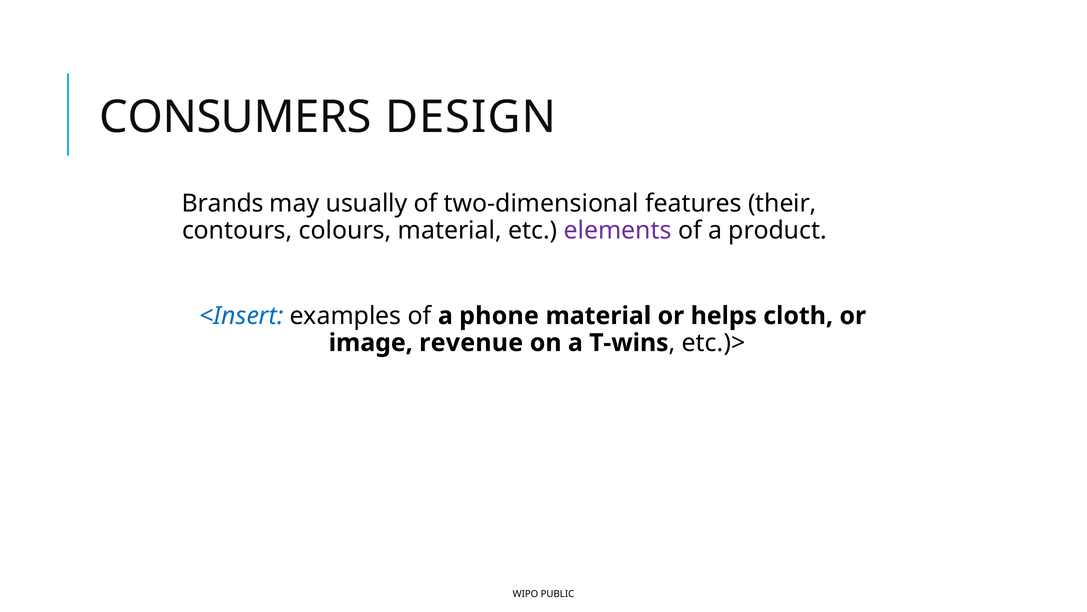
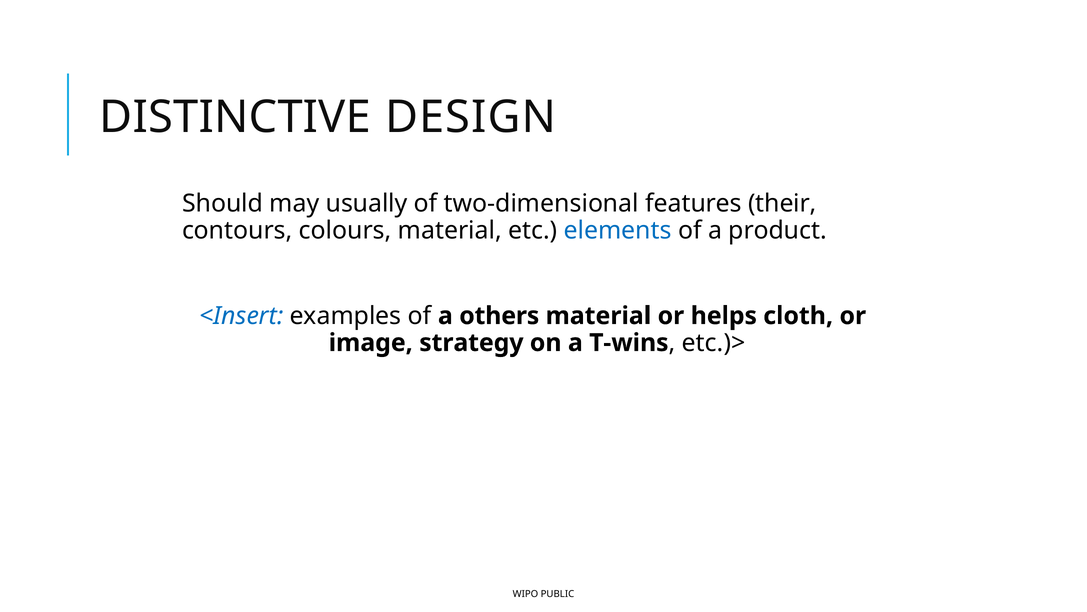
CONSUMERS: CONSUMERS -> DISTINCTIVE (235, 117)
Brands: Brands -> Should (223, 203)
elements colour: purple -> blue (618, 230)
phone: phone -> others (499, 316)
revenue: revenue -> strategy (471, 342)
